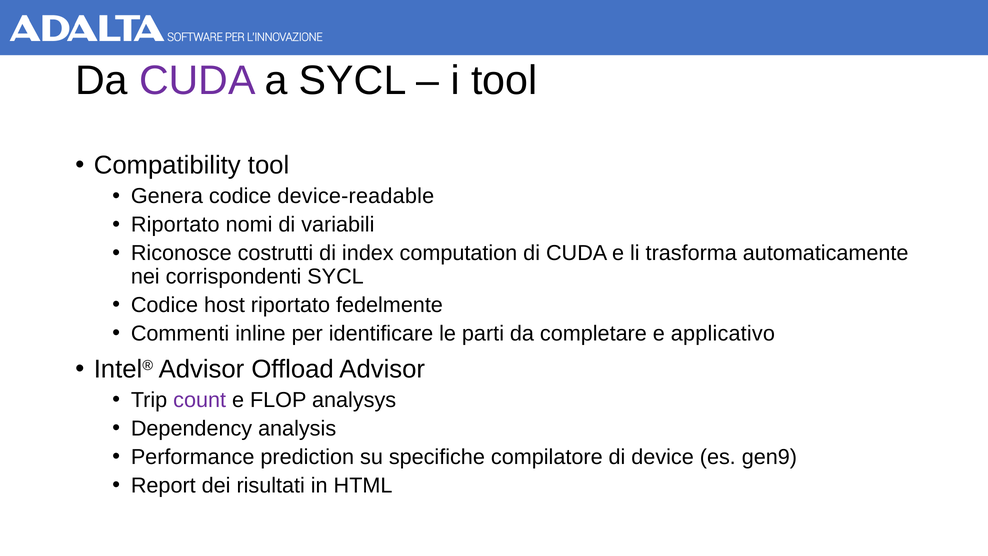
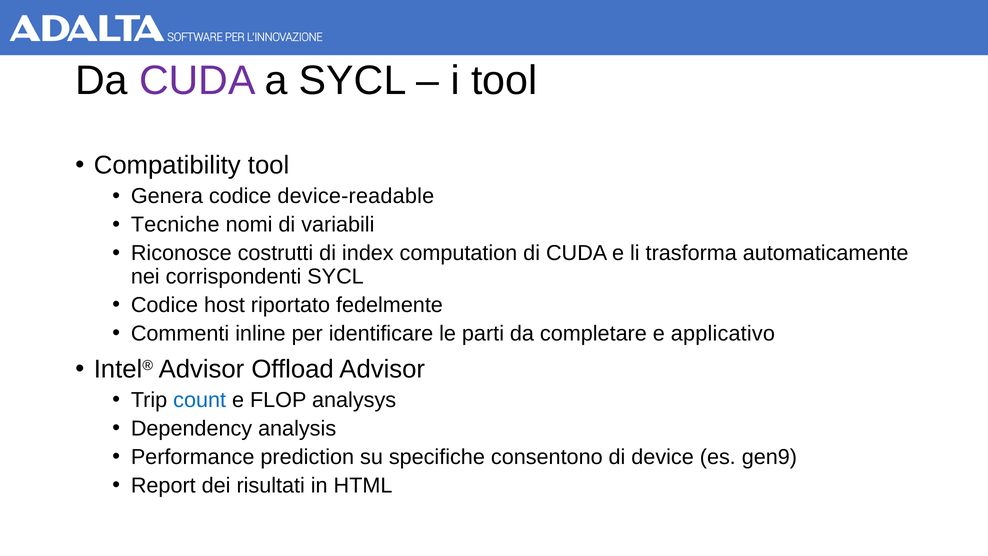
Riportato: Riportato -> Tecniche (175, 225)
count colour: purple -> blue (200, 400)
compilatore: compilatore -> consentono (547, 457)
